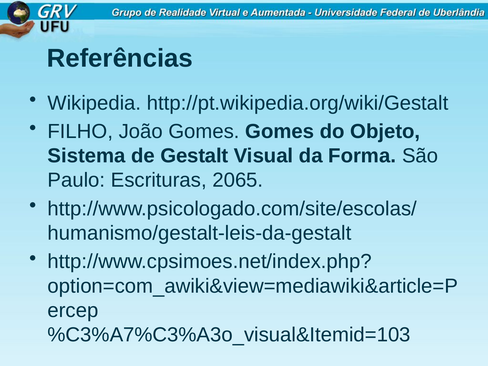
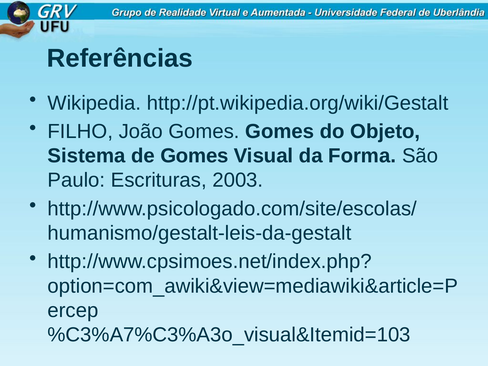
de Gestalt: Gestalt -> Gomes (194, 156)
2065: 2065 -> 2003 (238, 180)
